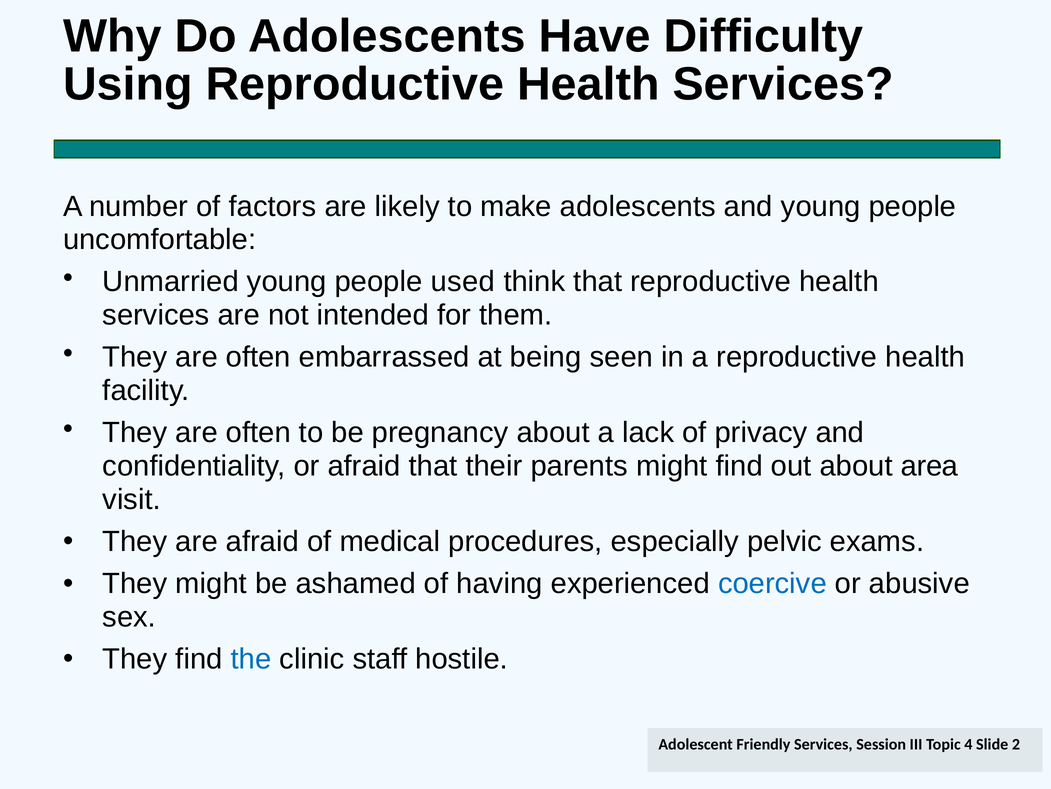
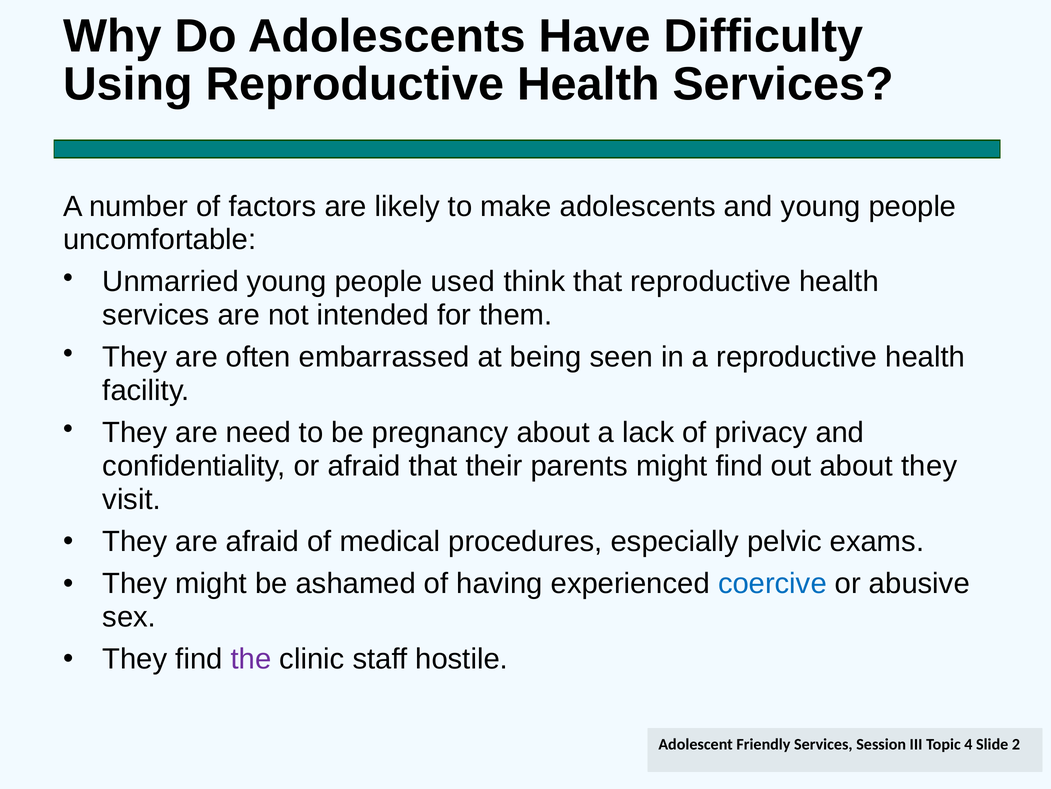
often: often -> need (258, 432)
about area: area -> they (929, 466)
the colour: blue -> purple (251, 659)
